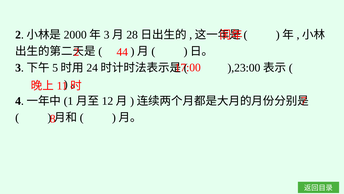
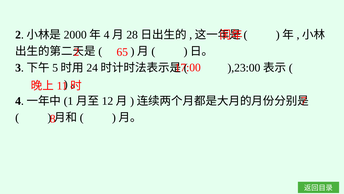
3: 3 -> 4 (107, 35)
44: 44 -> 65 (122, 52)
